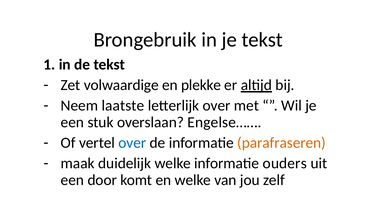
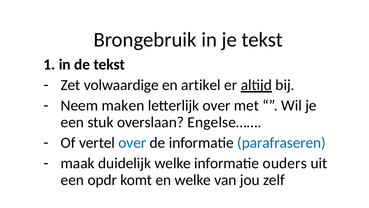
plekke: plekke -> artikel (201, 85)
laatste: laatste -> maken (123, 105)
parafraseren colour: orange -> blue (282, 142)
door: door -> opdr (102, 180)
